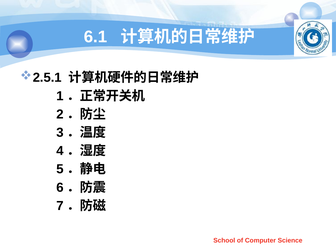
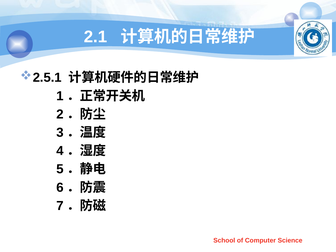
6.1: 6.1 -> 2.1 (96, 37)
